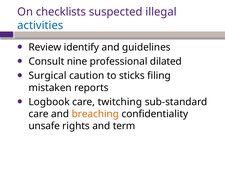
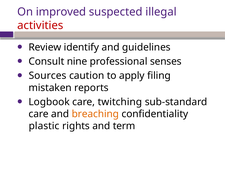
checklists: checklists -> improved (61, 12)
activities colour: blue -> red (40, 25)
dilated: dilated -> senses (166, 61)
Surgical: Surgical -> Sources (48, 76)
sticks: sticks -> apply (132, 76)
unsafe: unsafe -> plastic (44, 126)
